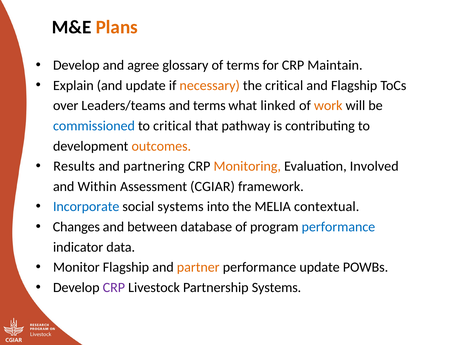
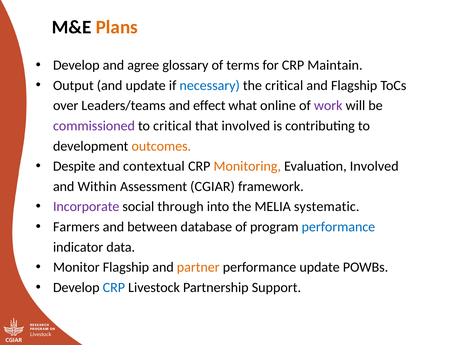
Explain: Explain -> Output (73, 85)
necessary colour: orange -> blue (210, 85)
and terms: terms -> effect (209, 105)
linked: linked -> online (278, 105)
work colour: orange -> purple (328, 105)
commissioned colour: blue -> purple (94, 126)
that pathway: pathway -> involved (246, 126)
Results: Results -> Despite (74, 166)
partnering: partnering -> contextual (154, 166)
Incorporate colour: blue -> purple (86, 206)
social systems: systems -> through (181, 206)
contextual: contextual -> systematic (327, 206)
Changes: Changes -> Farmers (76, 226)
CRP colour: purple -> blue (114, 287)
Partnership Systems: Systems -> Support (276, 287)
